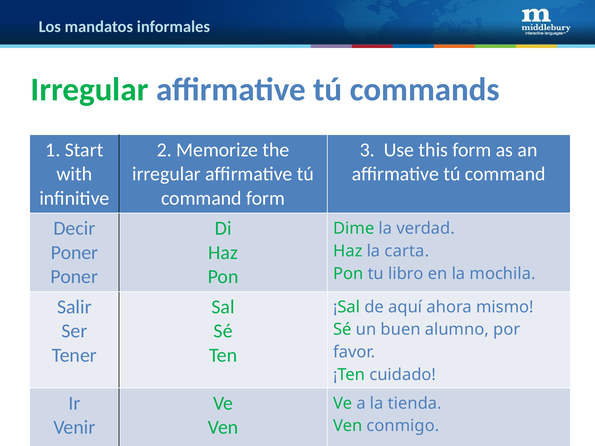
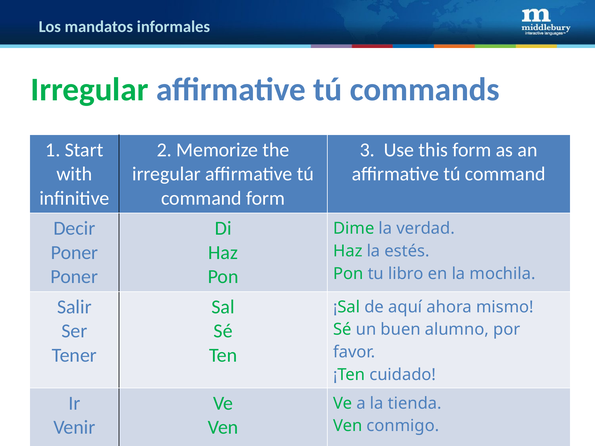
carta: carta -> estés (407, 251)
